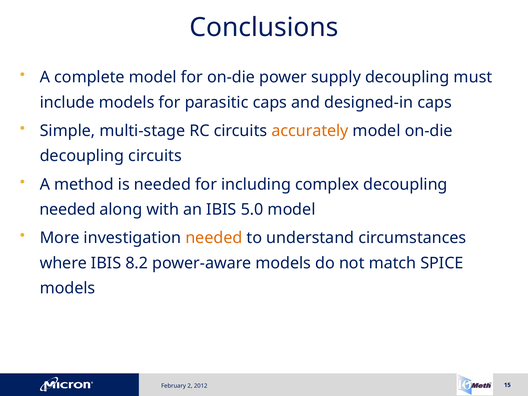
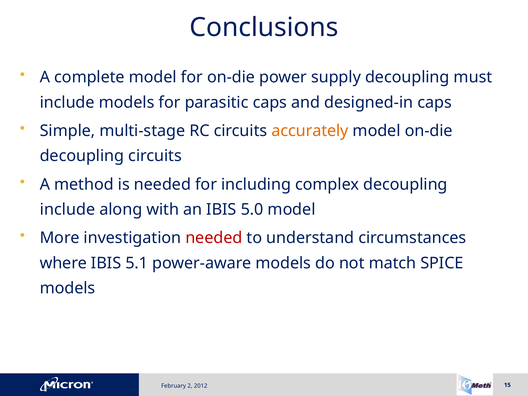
needed: needed -> include (68, 210)
needed colour: orange -> red (214, 238)
8.2: 8.2 -> 5.1 (137, 263)
